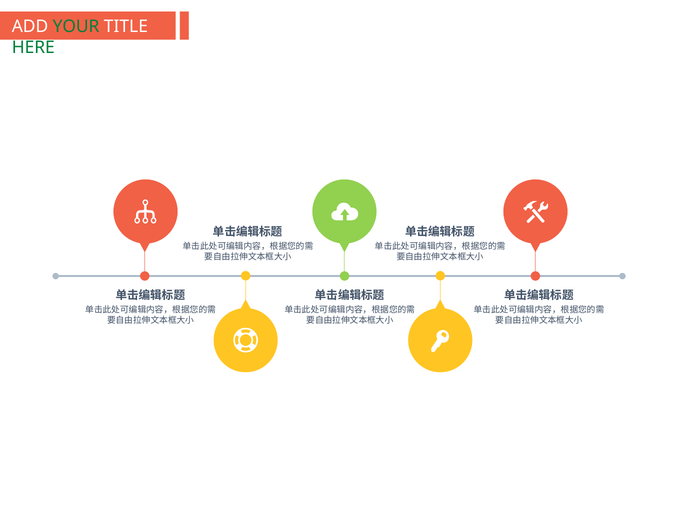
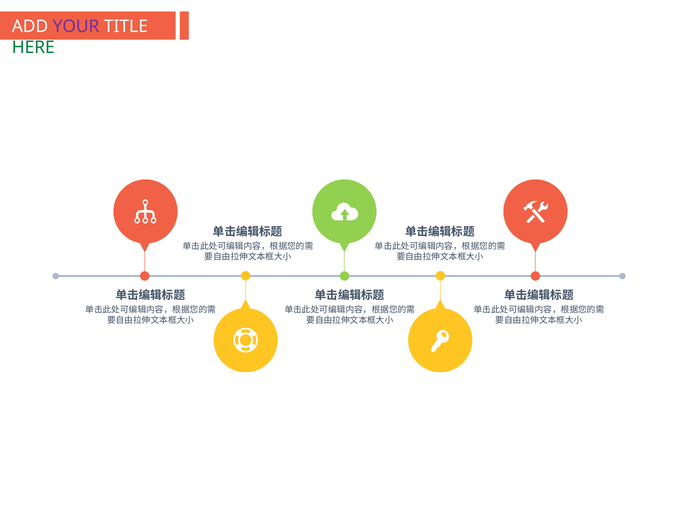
YOUR colour: green -> purple (76, 27)
